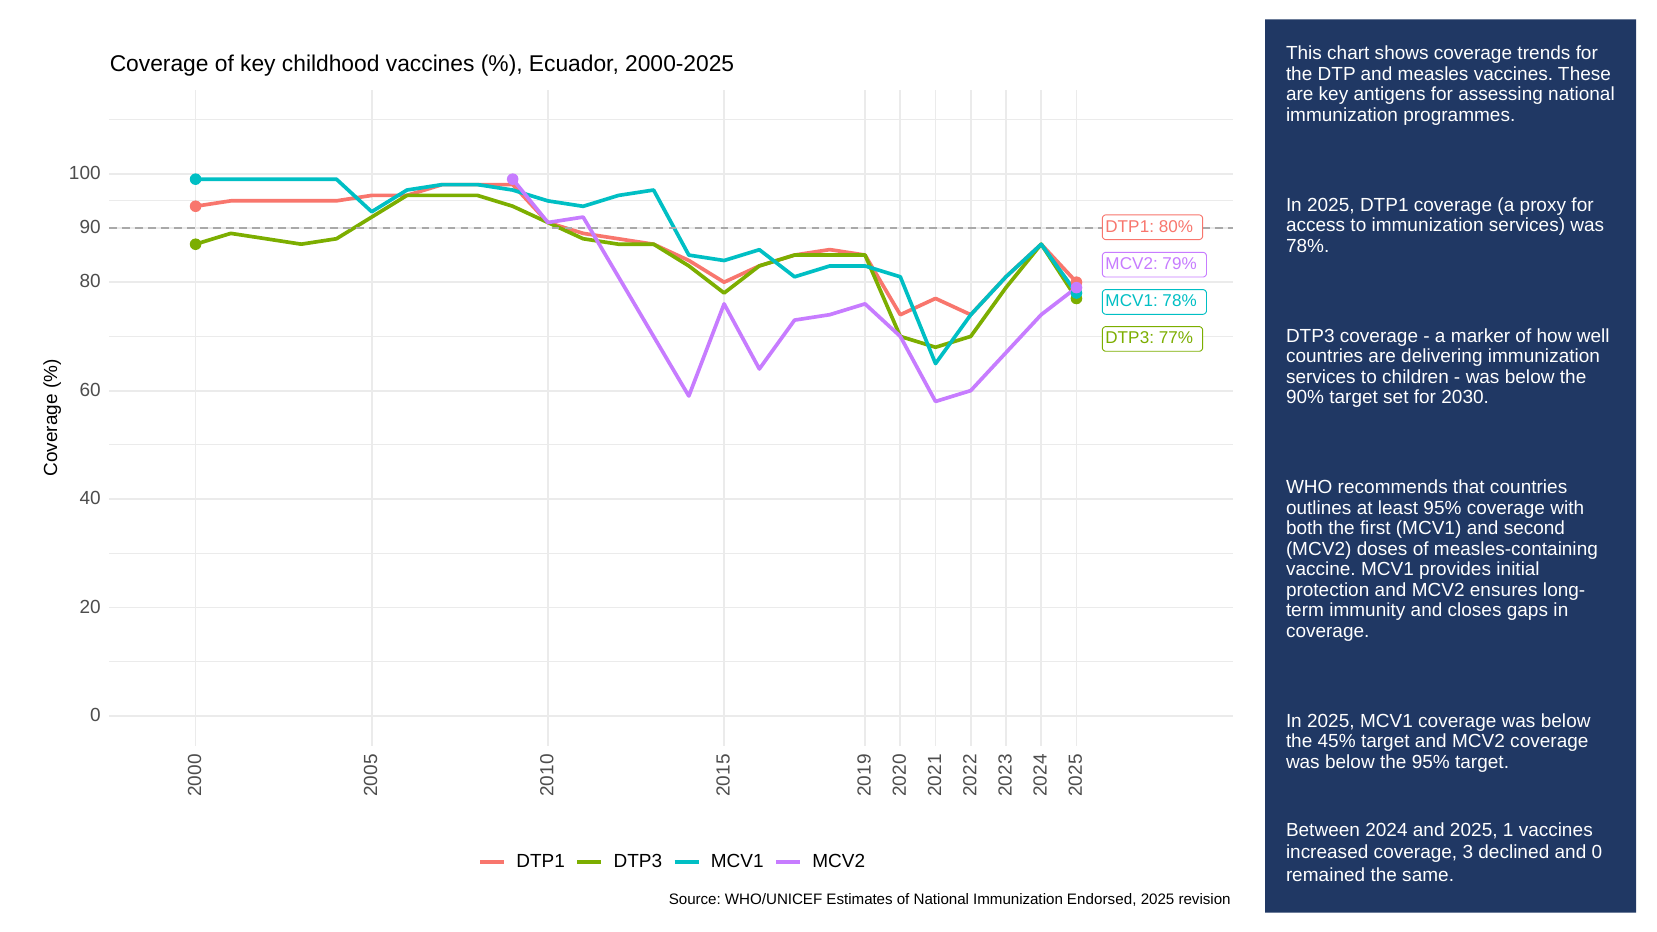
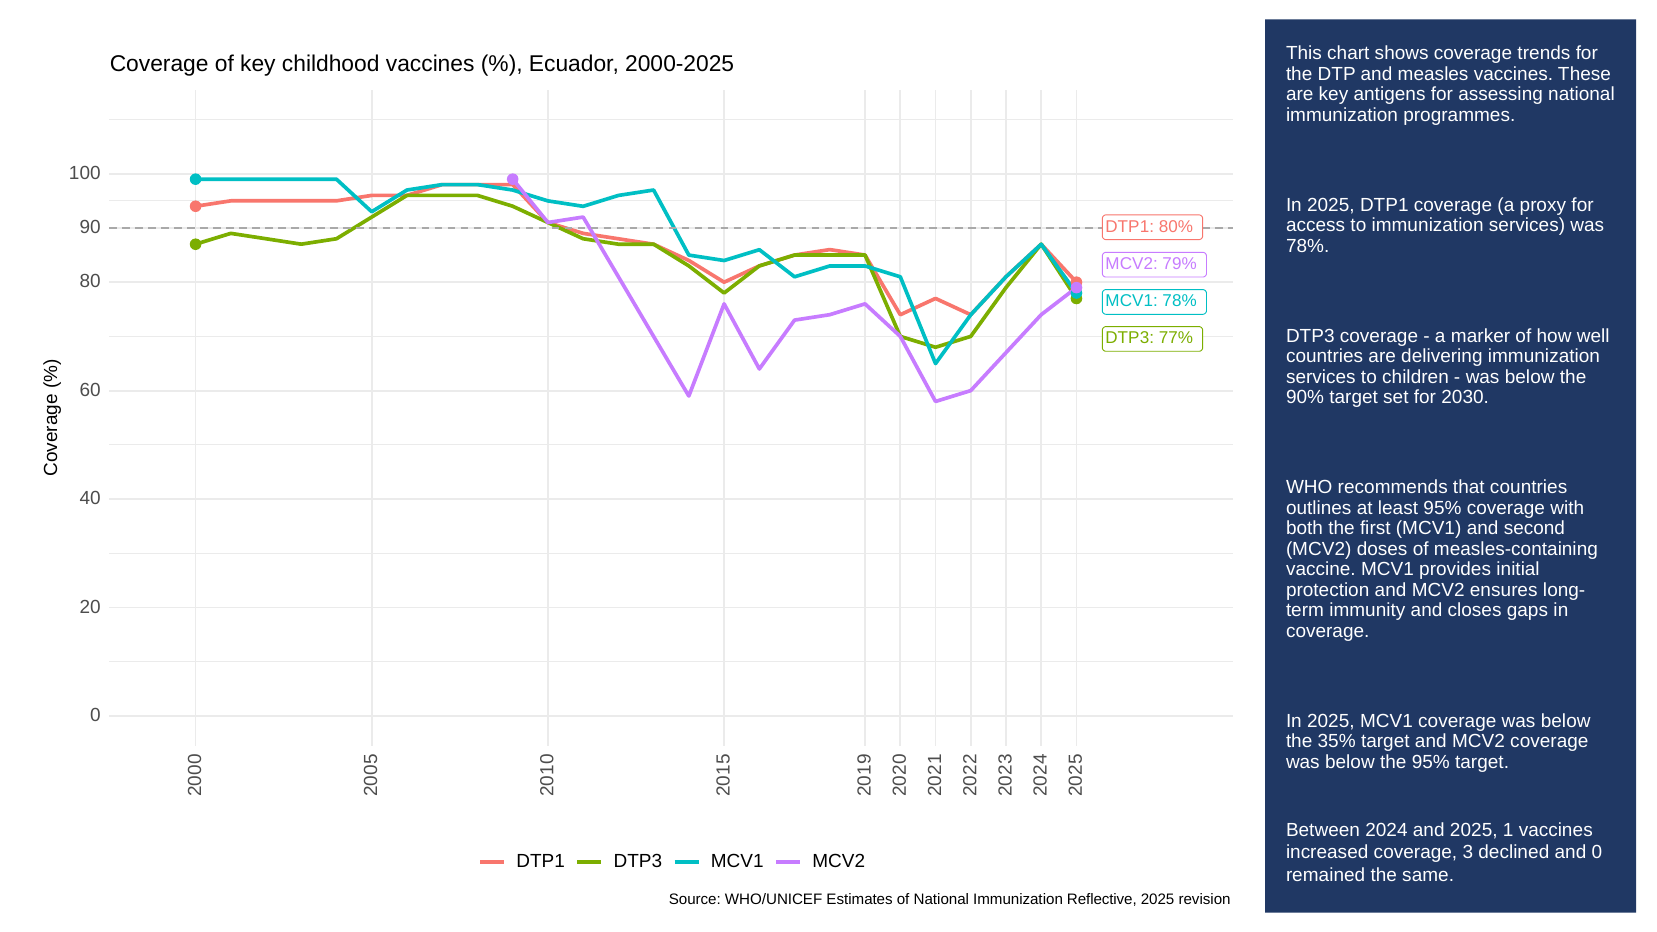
45%: 45% -> 35% (1337, 741)
Endorsed: Endorsed -> Reflective (1102, 899)
